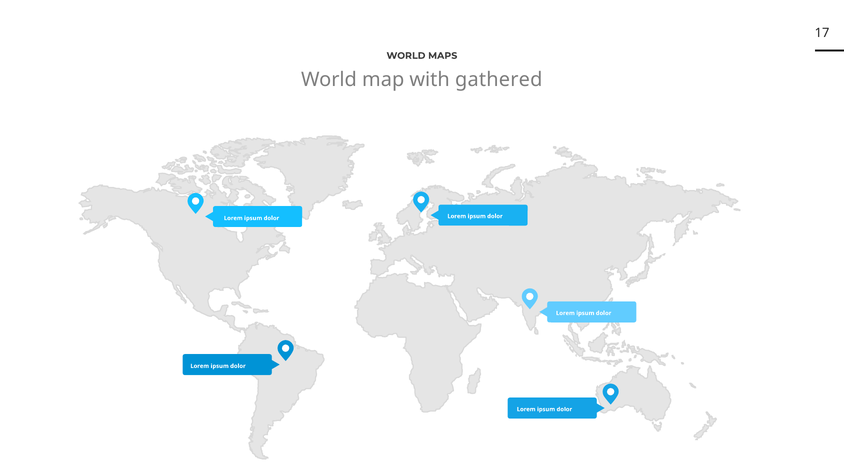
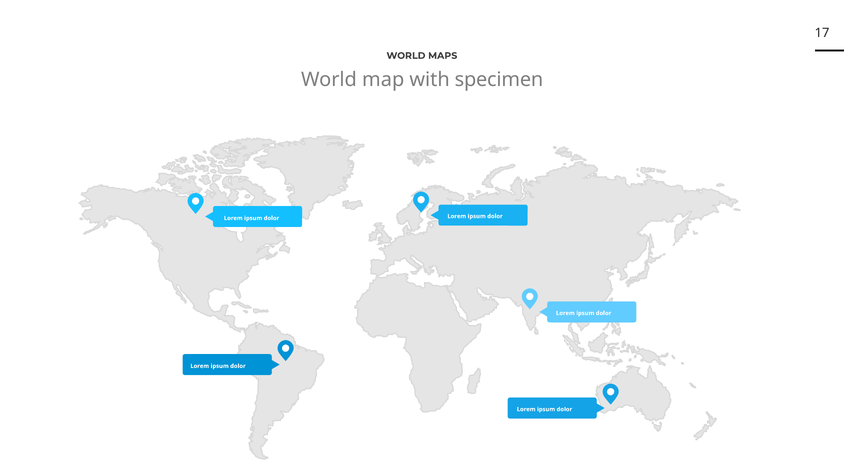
gathered: gathered -> specimen (499, 79)
